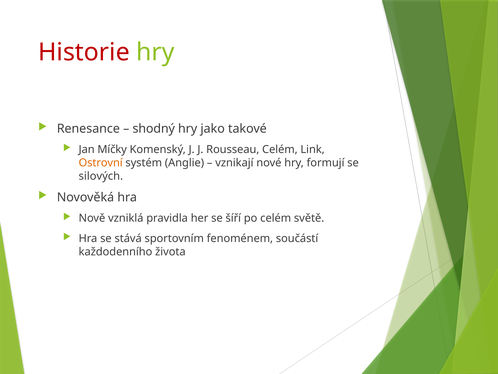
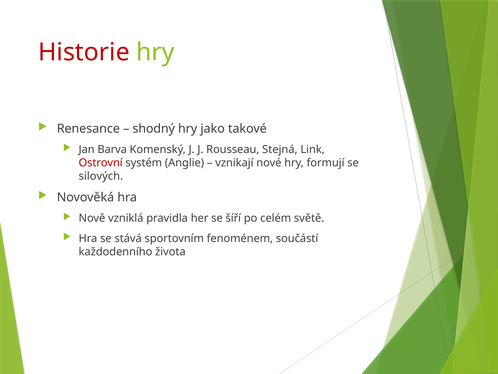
Míčky: Míčky -> Barva (112, 149)
Rousseau Celém: Celém -> Stejná (280, 149)
Ostrovní colour: orange -> red (101, 163)
